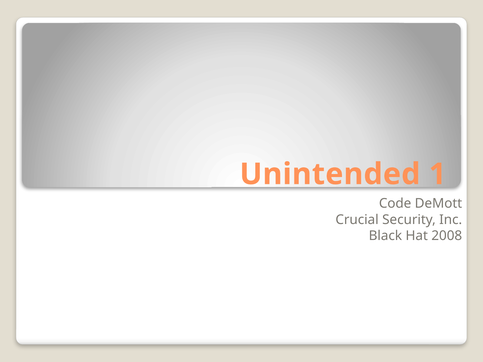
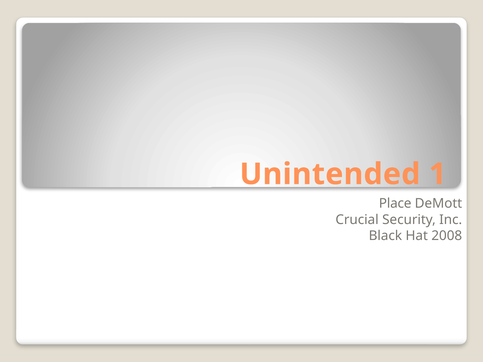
Code: Code -> Place (395, 204)
